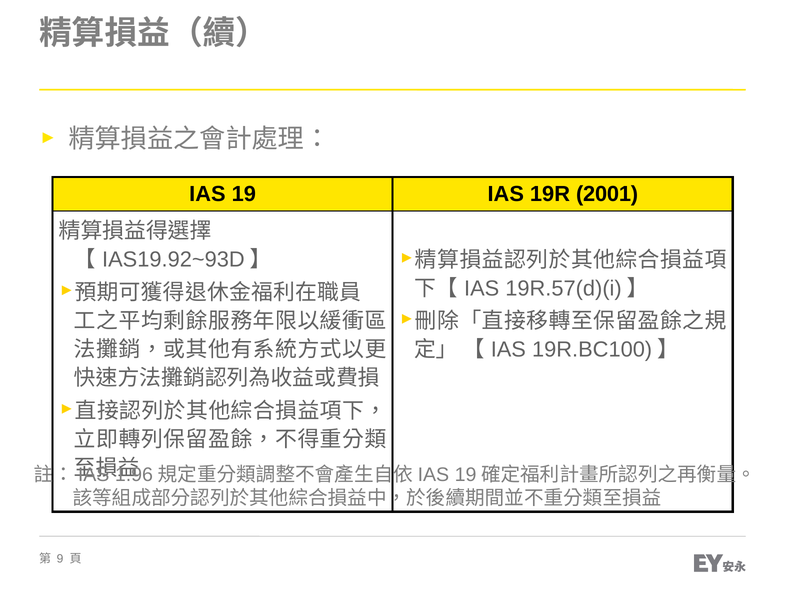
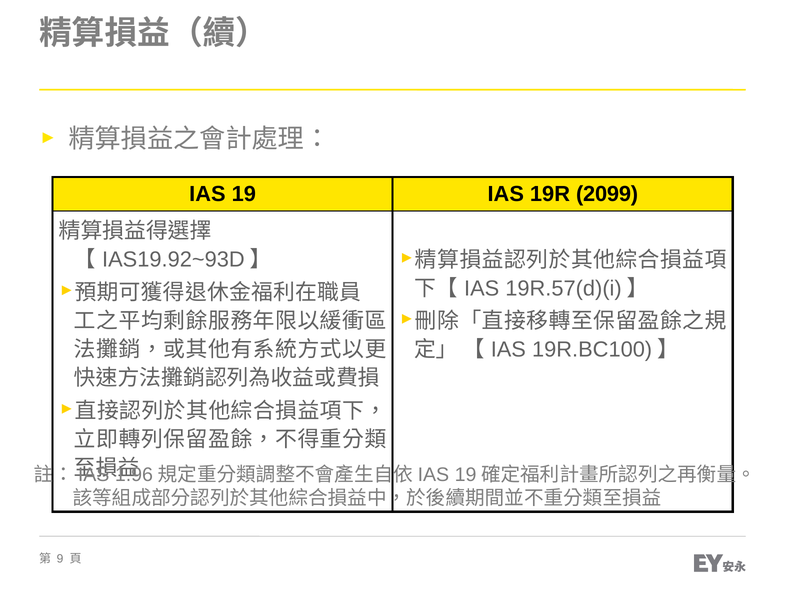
2001: 2001 -> 2099 (607, 194)
